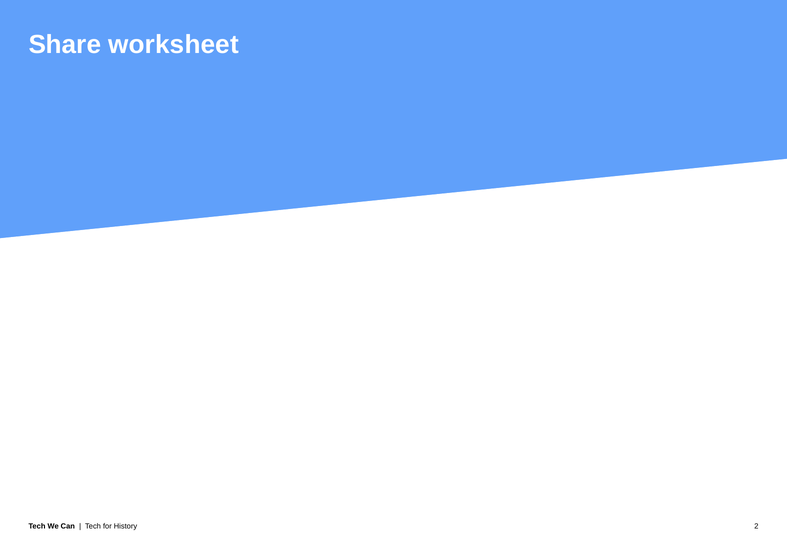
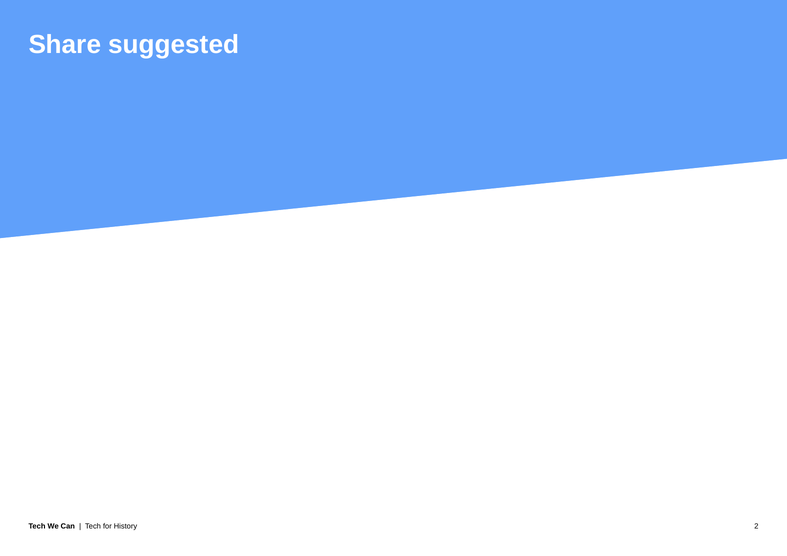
worksheet: worksheet -> suggested (174, 44)
